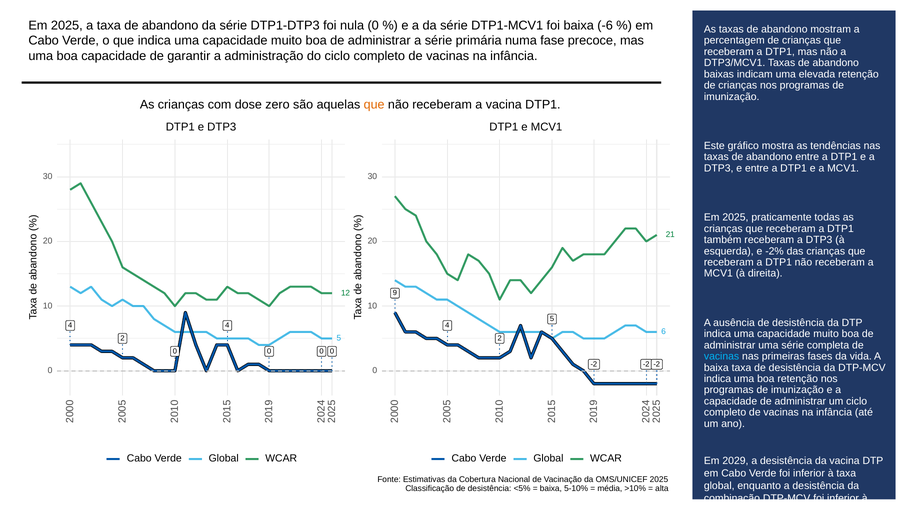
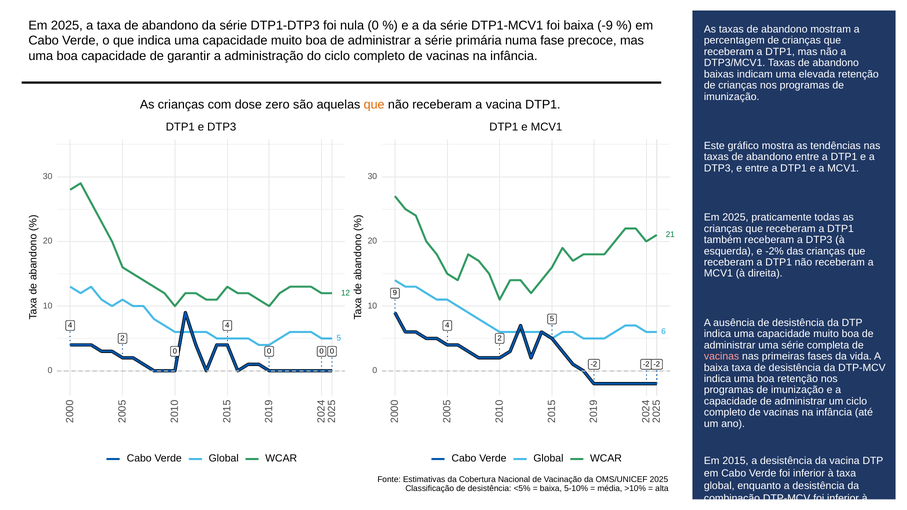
-6: -6 -> -9 (605, 25)
vacinas colour: light blue -> pink (722, 357)
2029: 2029 -> 2015 (735, 461)
